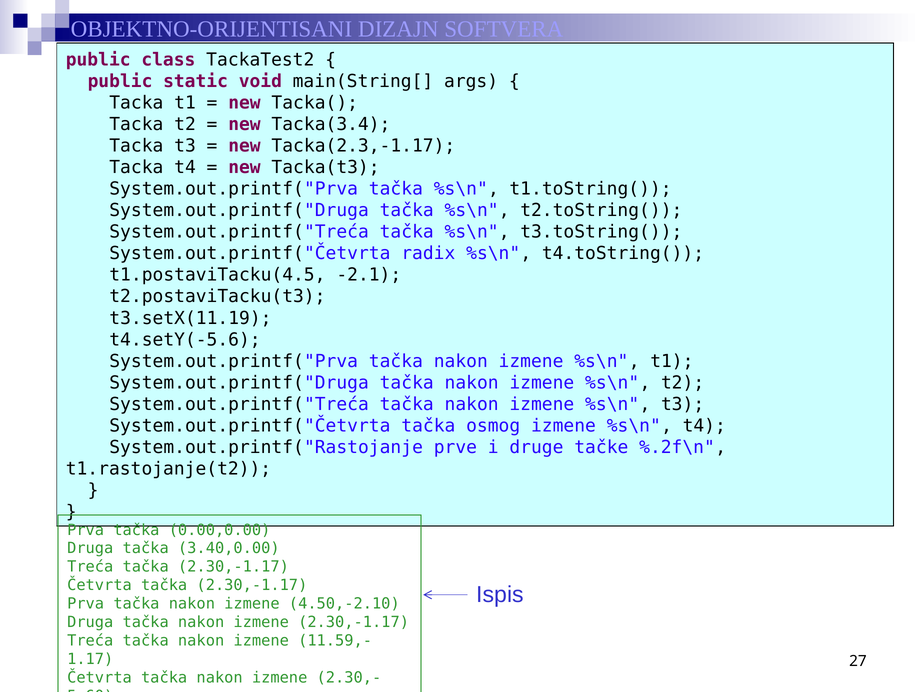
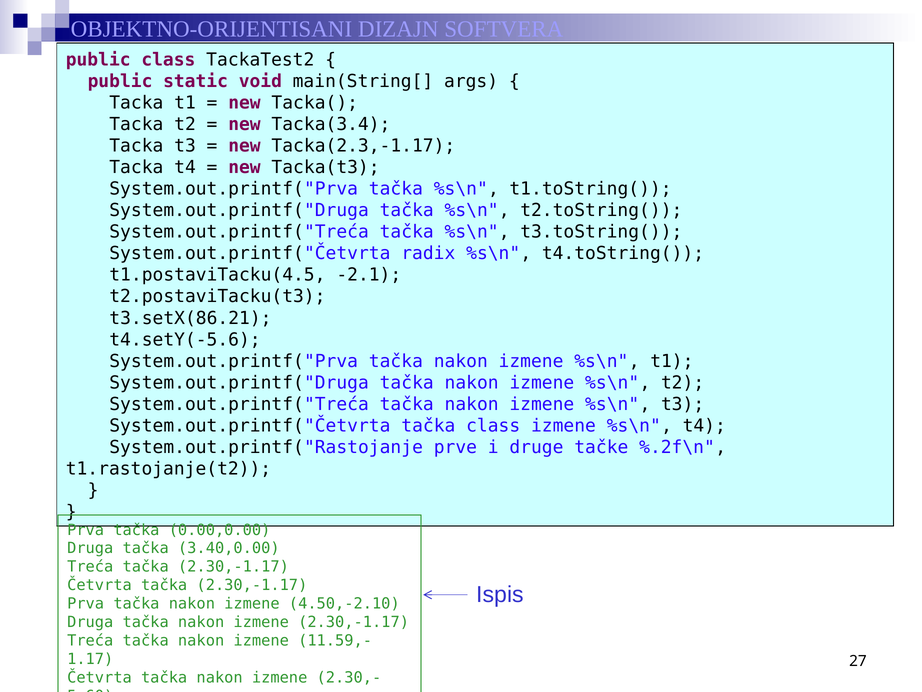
t3.setX(11.19: t3.setX(11.19 -> t3.setX(86.21 (190, 318)
tačka osmog: osmog -> class (493, 425)
